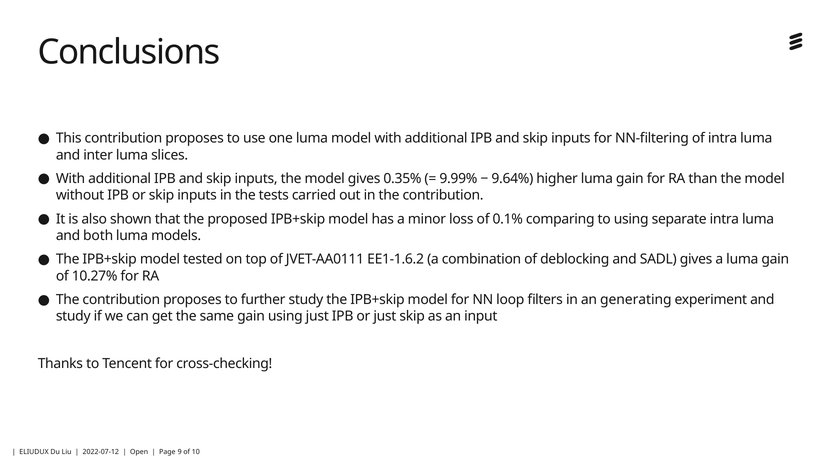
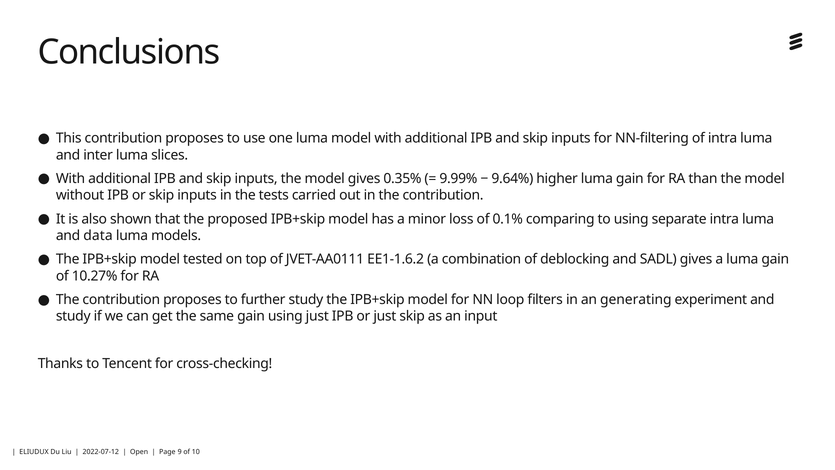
both: both -> data (98, 235)
